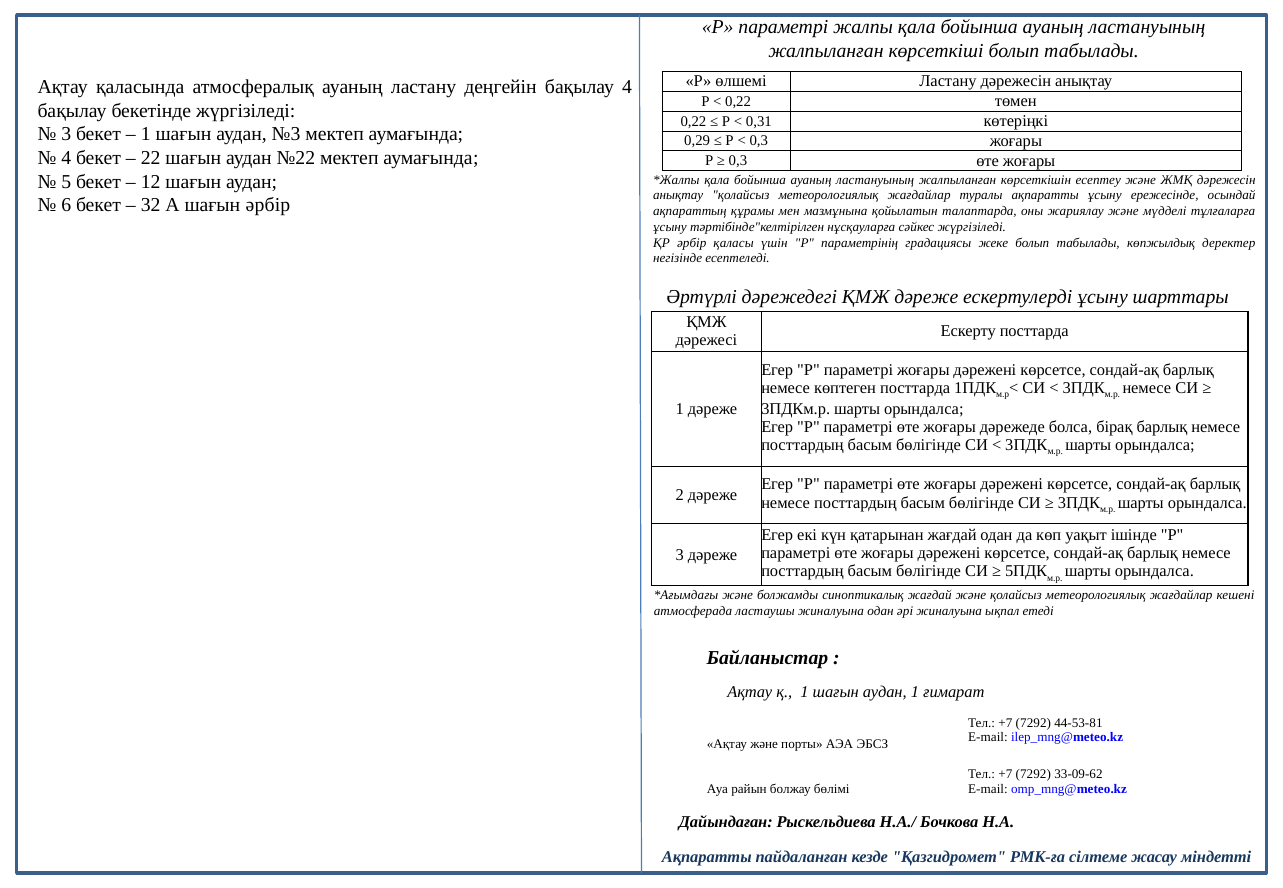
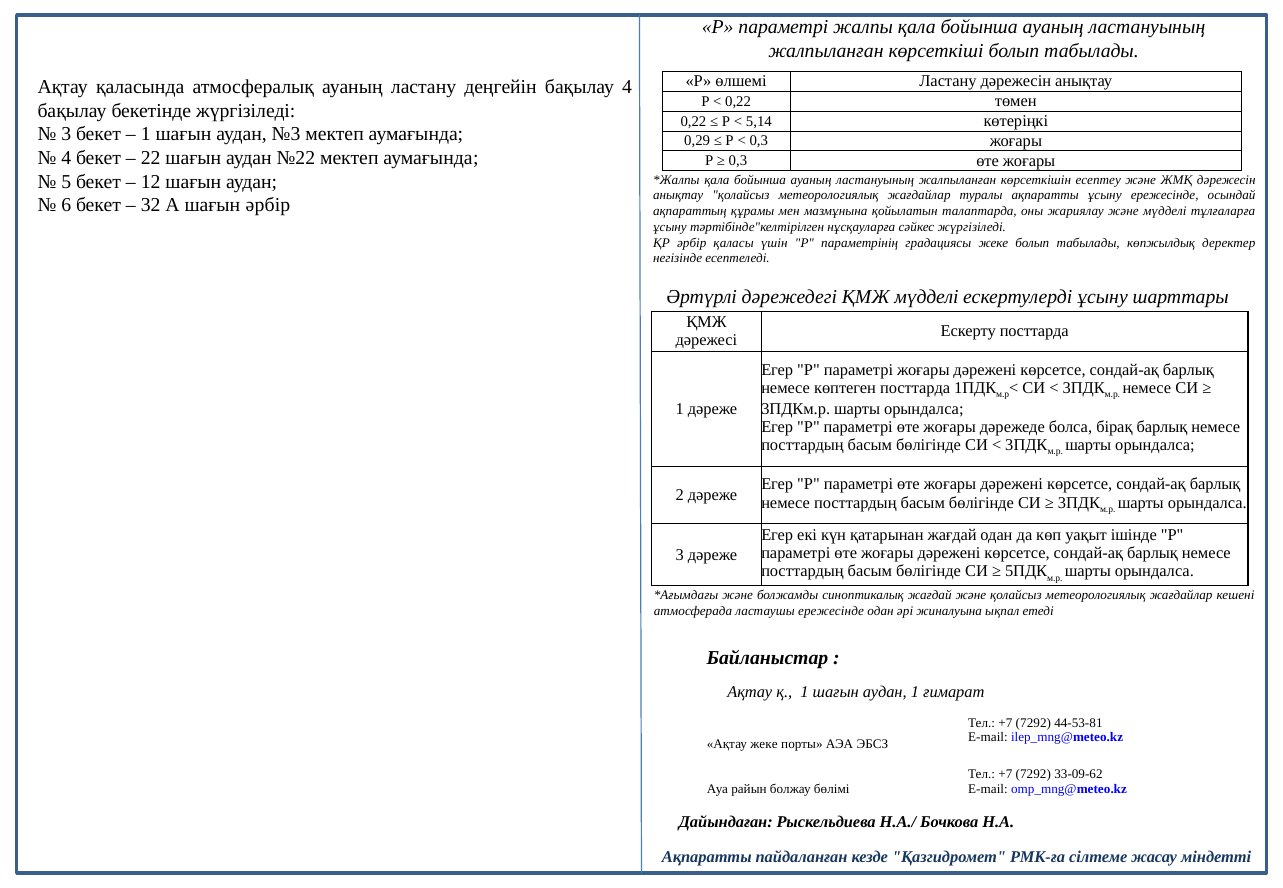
0,31: 0,31 -> 5,14 (759, 121)
ҚМЖ дәреже: дәреже -> мүдделі (926, 297)
ластаушы жиналуына: жиналуына -> ережесінде (831, 611)
Ақтау және: және -> жеке (764, 745)
